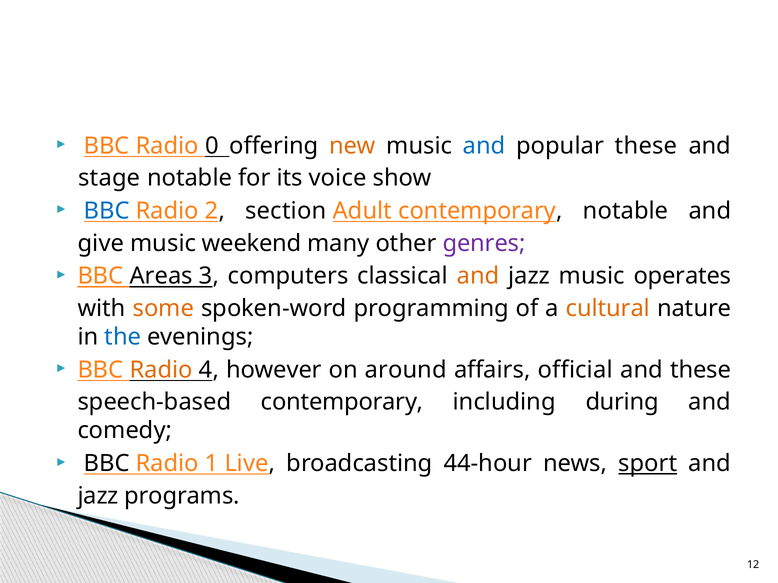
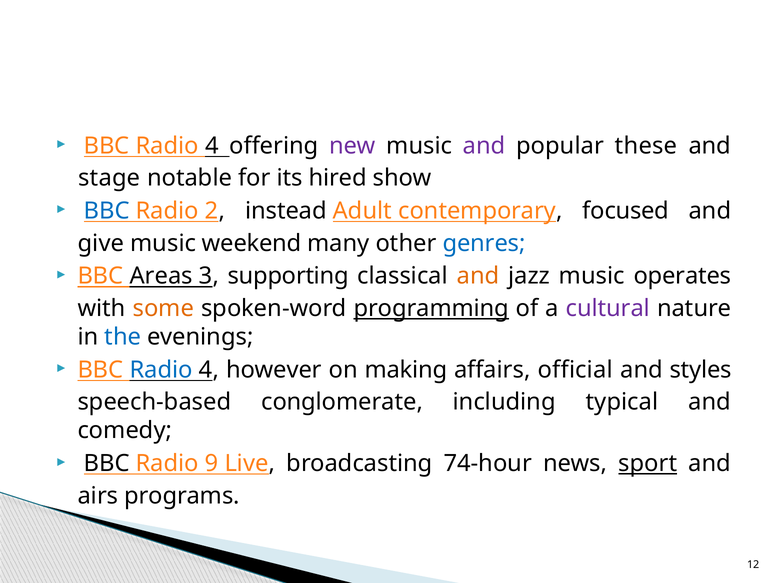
0: 0 -> 4 (212, 146)
new colour: orange -> purple (352, 146)
and colour: blue -> purple (484, 146)
voice: voice -> hired (338, 178)
section: section -> instead (286, 211)
contemporary notable: notable -> focused (626, 211)
genres colour: purple -> blue (484, 243)
computers: computers -> supporting (288, 276)
programming underline: none -> present (431, 309)
cultural colour: orange -> purple (608, 309)
Radio colour: orange -> blue (161, 370)
around: around -> making (406, 370)
and these: these -> styles (701, 370)
speech-based contemporary: contemporary -> conglomerate (342, 402)
during: during -> typical (622, 402)
1: 1 -> 9 (212, 464)
44-hour: 44-hour -> 74-hour (488, 464)
jazz: jazz -> airs (98, 496)
